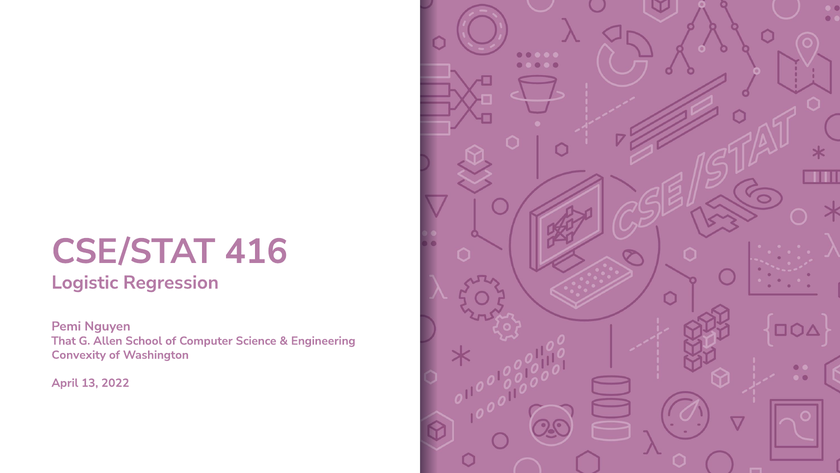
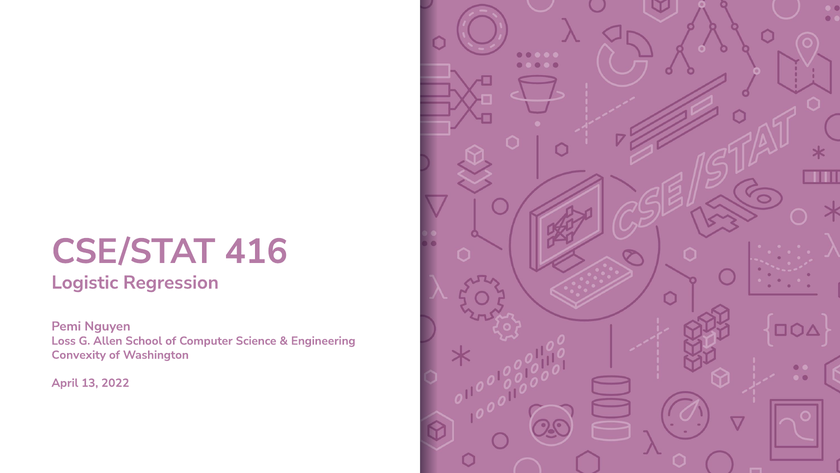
That: That -> Loss (64, 341)
